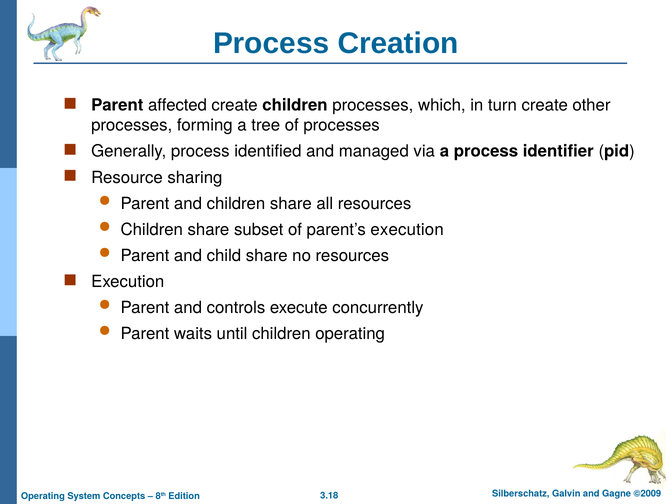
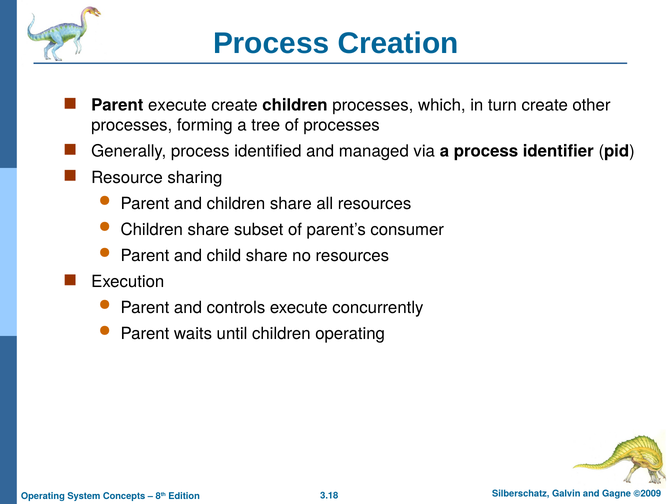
Parent affected: affected -> execute (177, 105)
parent’s execution: execution -> consumer (407, 230)
